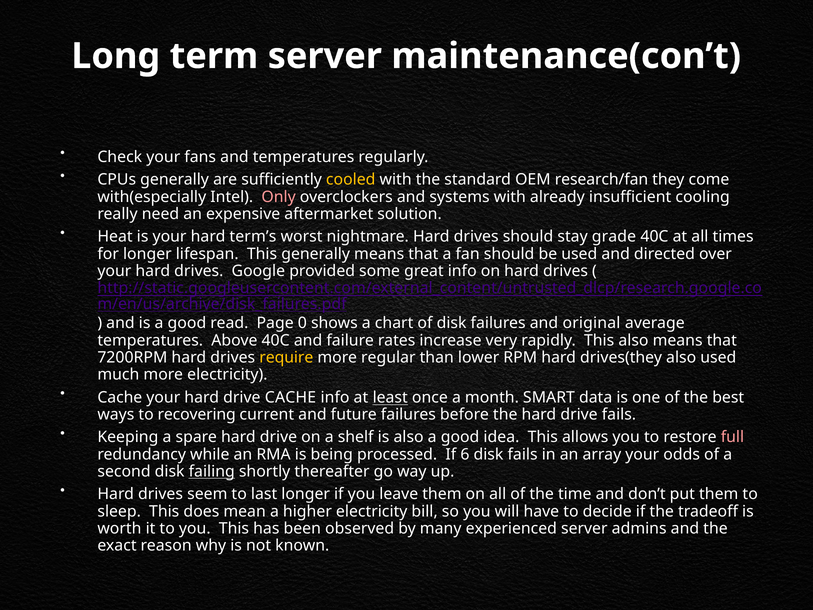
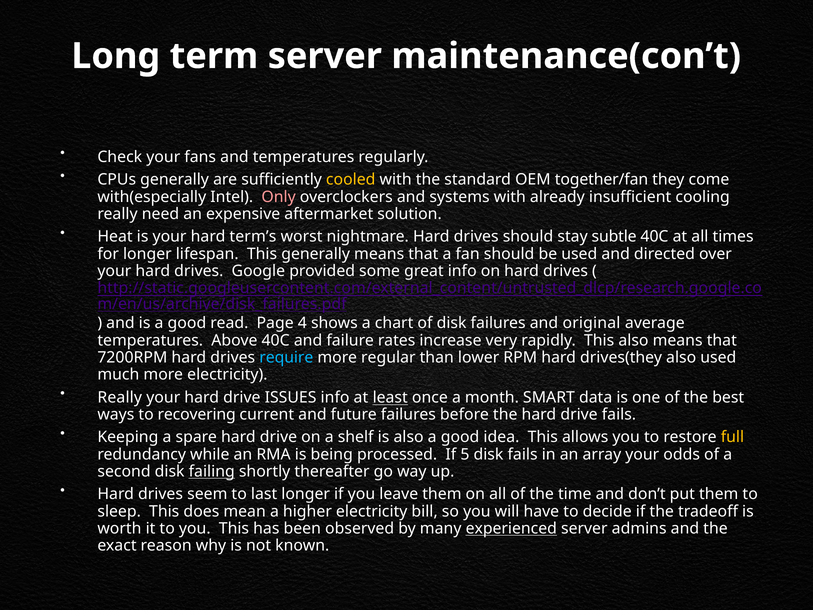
research/fan: research/fan -> together/fan (601, 180)
grade: grade -> subtle (614, 237)
0: 0 -> 4 (302, 323)
require colour: yellow -> light blue (286, 357)
Cache: Cache -> Really (120, 397)
drive CACHE: CACHE -> ISSUES (291, 397)
full colour: pink -> yellow (732, 437)
6: 6 -> 5 (465, 454)
experienced underline: none -> present (511, 528)
